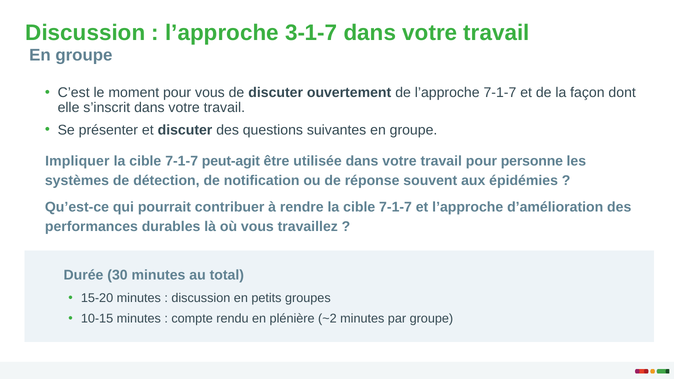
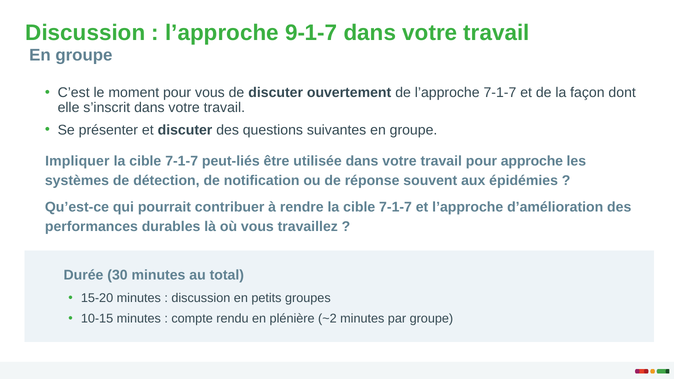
3-1-7: 3-1-7 -> 9-1-7 (311, 33)
peut-agit: peut-agit -> peut-liés (231, 161)
personne: personne -> approche (532, 161)
